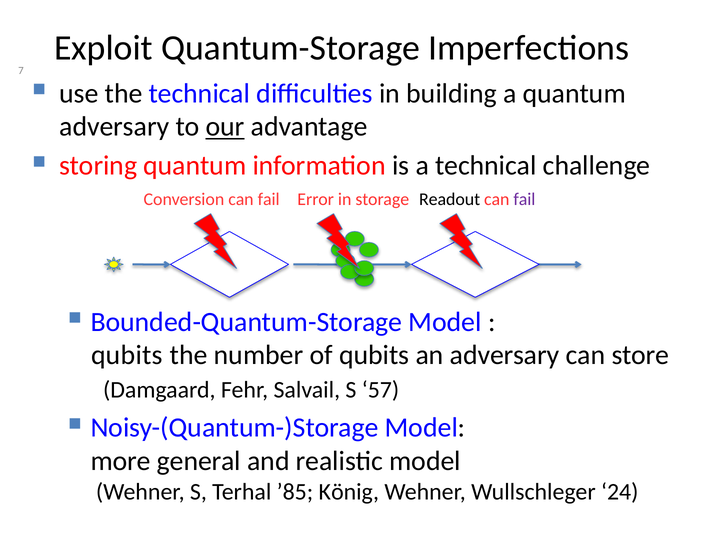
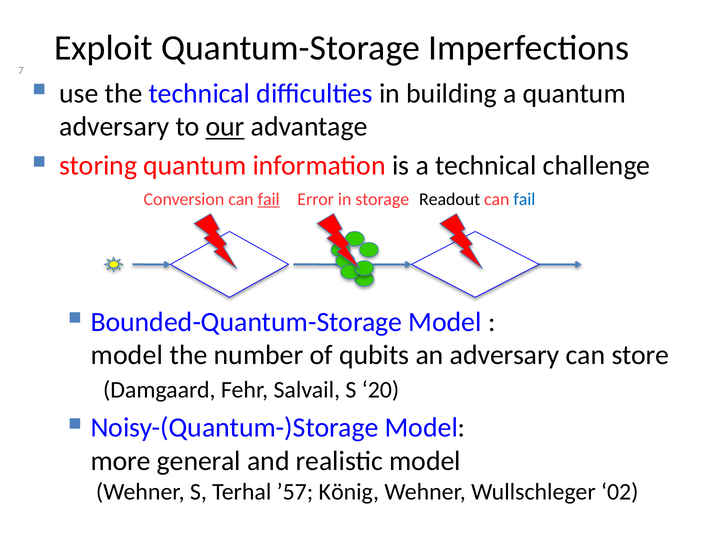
fail underline: none -> present (269, 199)
fail colour: purple -> blue (524, 199)
qubits: qubits -> model (127, 355)
57: 57 -> 20 (380, 390)
’85: ’85 -> ’57 (295, 492)
24: 24 -> 02 (620, 492)
